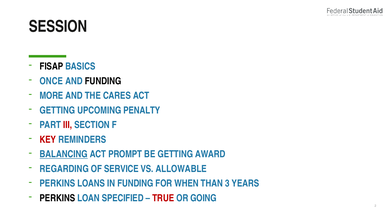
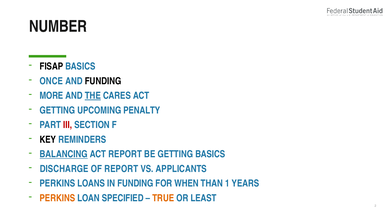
SESSION: SESSION -> NUMBER (58, 26)
THE underline: none -> present (93, 95)
KEY colour: red -> black (48, 139)
ACT PROMPT: PROMPT -> REPORT (125, 154)
GETTING AWARD: AWARD -> BASICS (210, 154)
REGARDING: REGARDING -> DISCHARGE (64, 168)
OF SERVICE: SERVICE -> REPORT (121, 168)
ALLOWABLE: ALLOWABLE -> APPLICANTS (181, 168)
3: 3 -> 1 (227, 183)
PERKINS colour: black -> orange (57, 198)
TRUE colour: red -> orange (163, 198)
GOING: GOING -> LEAST (203, 198)
